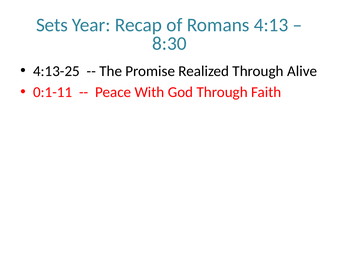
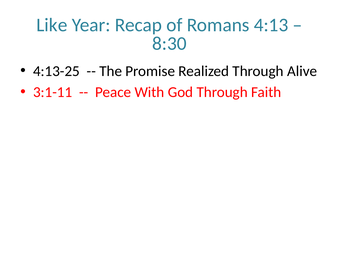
Sets: Sets -> Like (52, 25)
0:1-11: 0:1-11 -> 3:1-11 (53, 92)
